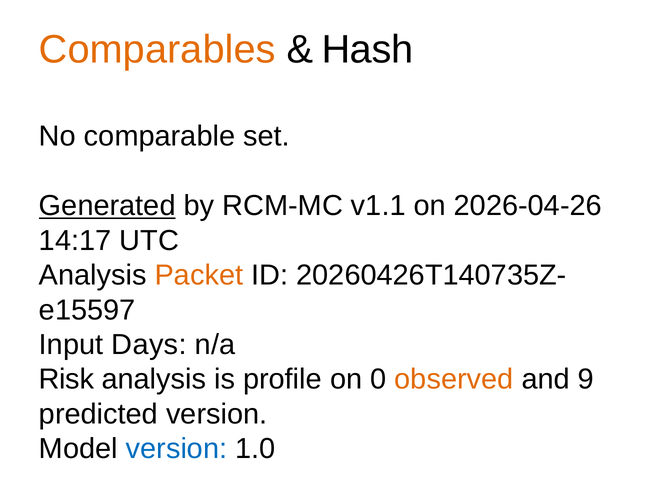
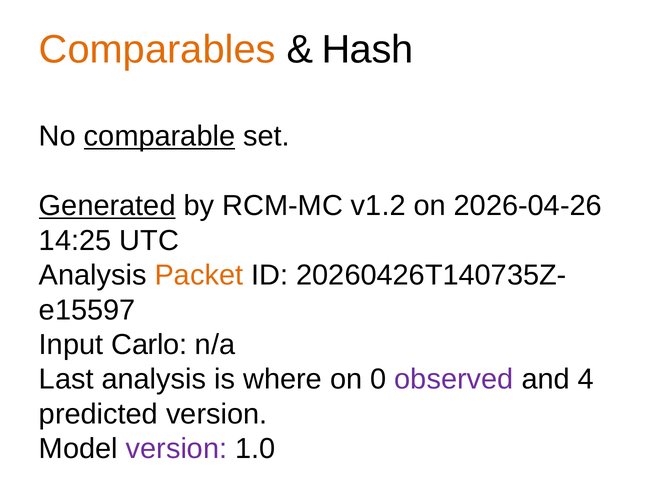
comparable underline: none -> present (160, 137)
v1.1: v1.1 -> v1.2 (378, 206)
14:17: 14:17 -> 14:25 (75, 241)
Days: Days -> Carlo (149, 345)
Risk: Risk -> Last (66, 380)
profile: profile -> where (283, 380)
observed colour: orange -> purple (454, 380)
9: 9 -> 4 (586, 380)
version colour: blue -> purple (177, 449)
